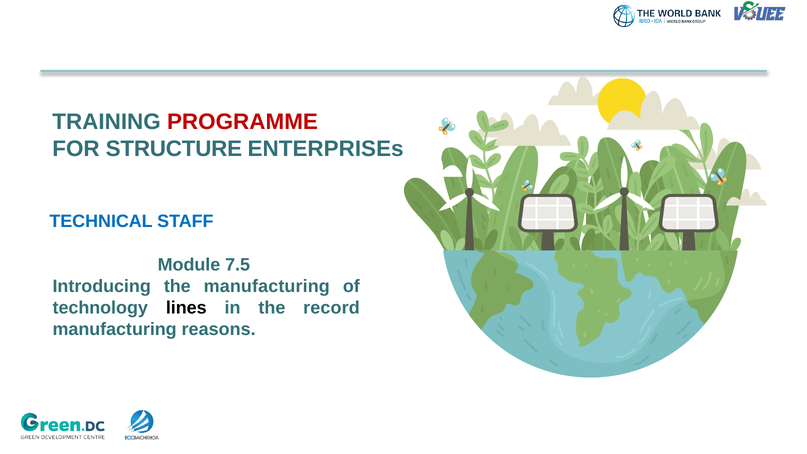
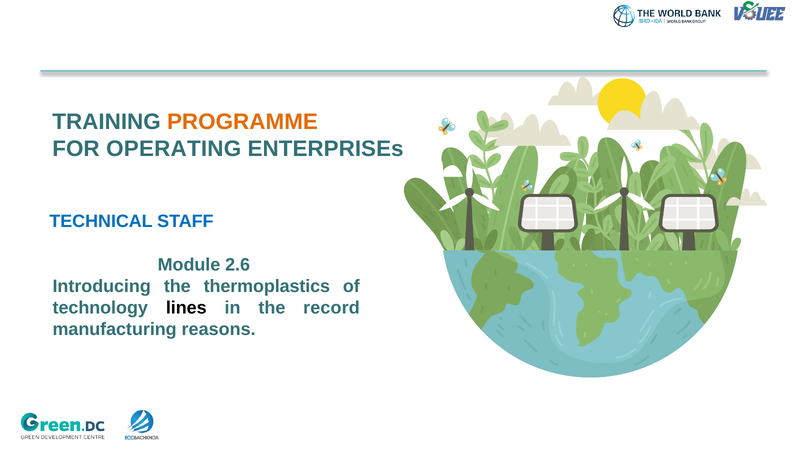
PROGRAMME colour: red -> orange (242, 122)
STRUCTURE: STRUCTURE -> OPERATING (174, 149)
7.5: 7.5 -> 2.6 (238, 265)
the manufacturing: manufacturing -> thermoplastics (267, 286)
